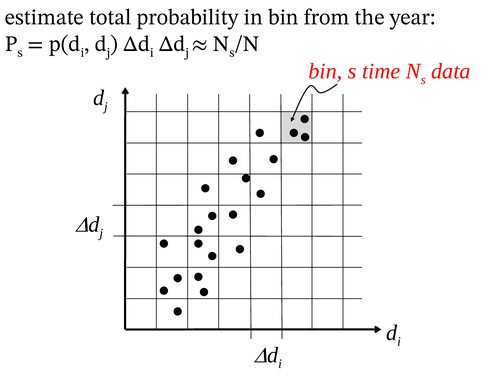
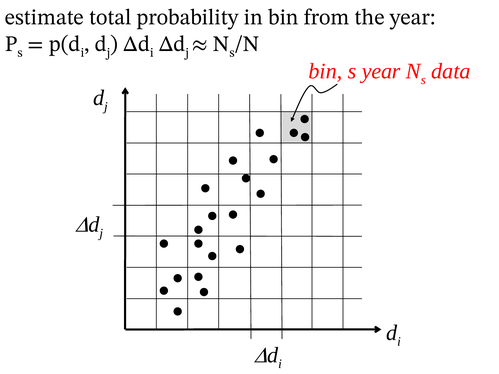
s time: time -> year (381, 71)
